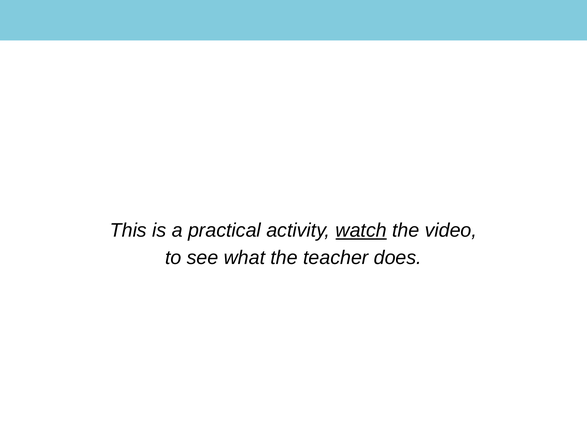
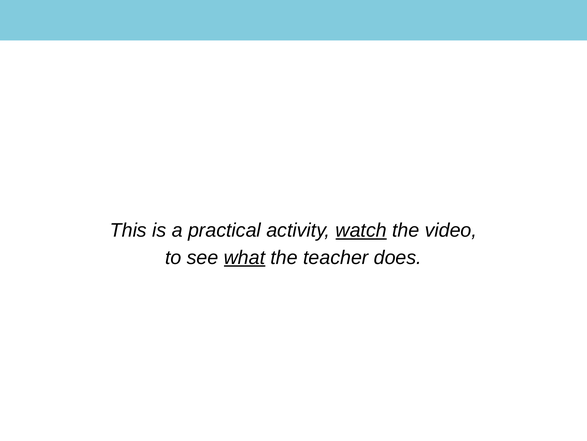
what underline: none -> present (245, 257)
